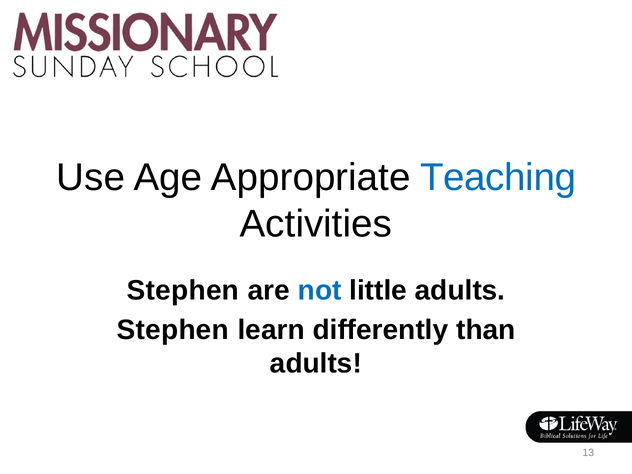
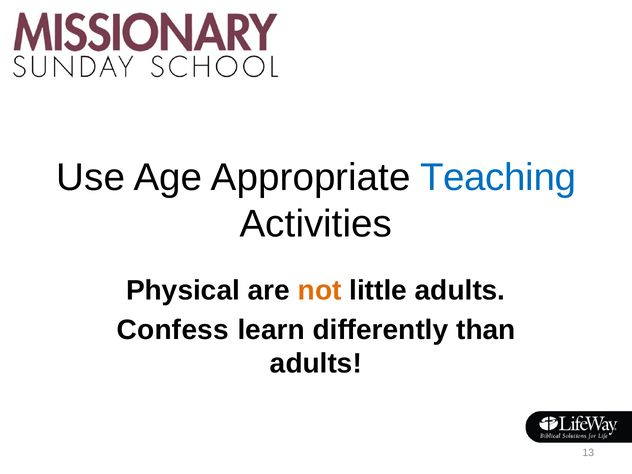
Stephen: Stephen -> Physical (183, 291)
not colour: blue -> orange (320, 291)
Stephen: Stephen -> Confess (173, 330)
